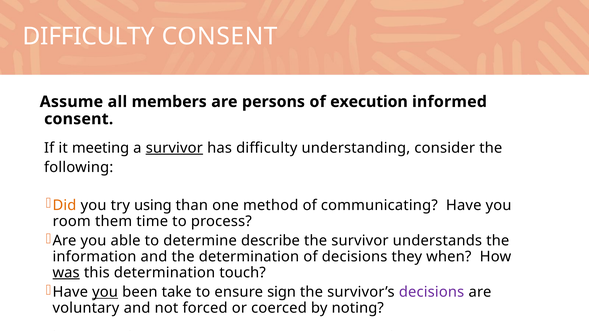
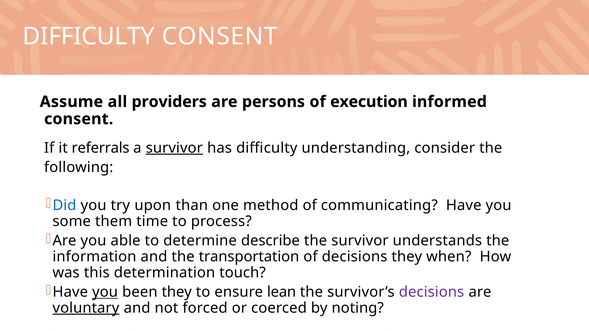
members: members -> providers (169, 102)
meeting: meeting -> referrals (101, 148)
Did colour: orange -> blue (64, 205)
using: using -> upon (153, 205)
room: room -> some (72, 221)
the determination: determination -> transportation (249, 257)
was underline: present -> none (66, 273)
been take: take -> they (177, 292)
sign: sign -> lean (282, 292)
voluntary underline: none -> present (86, 308)
